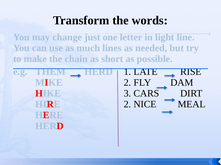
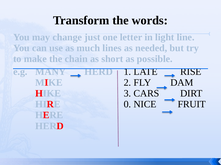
THEM: THEM -> MANY (51, 72)
HIRE 2: 2 -> 0 (127, 105)
MEAL: MEAL -> FRUIT (192, 105)
